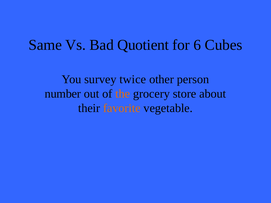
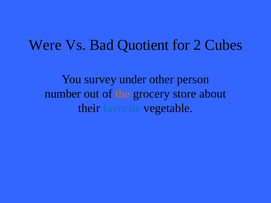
Same: Same -> Were (45, 45)
6: 6 -> 2 (197, 45)
twice: twice -> under (133, 79)
favorite colour: orange -> blue (122, 108)
